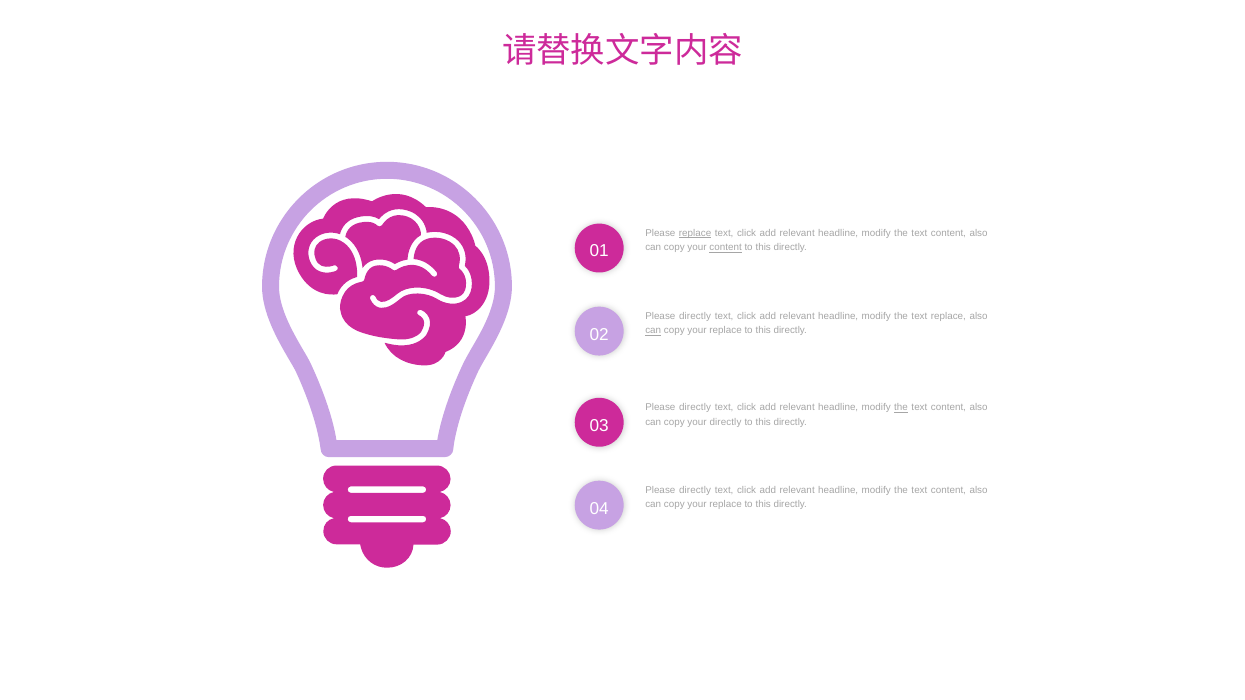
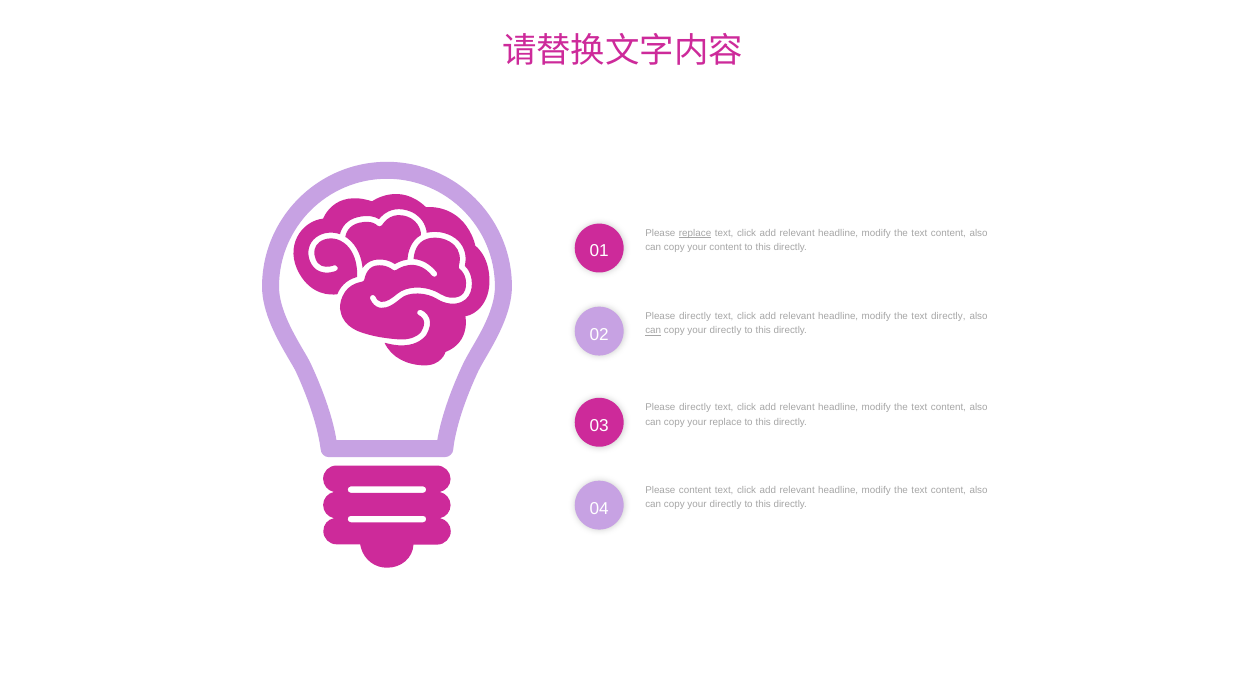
content underline: present -> none (726, 248)
text replace: replace -> directly (948, 317)
replace: replace -> directly (726, 331)
the underline: present -> none (901, 408)
your directly: directly -> replace (726, 422)
directly: directly -> content (695, 491)
replace: replace -> directly (726, 505)
